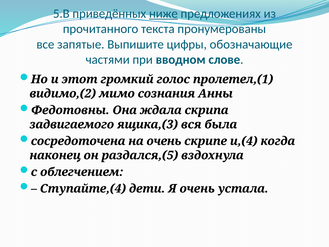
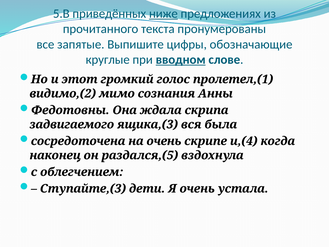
частями: частями -> круглые (108, 60)
вводном underline: none -> present (181, 60)
Ступайте,(4: Ступайте,(4 -> Ступайте,(3 (83, 188)
